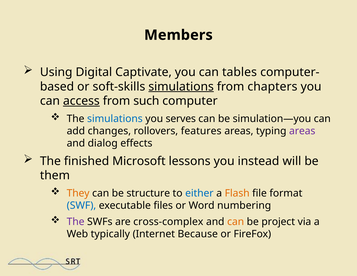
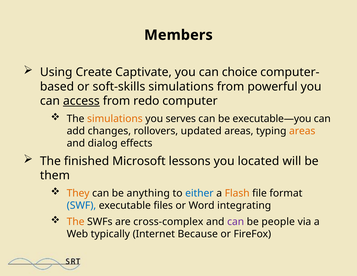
Digital: Digital -> Create (94, 72)
tables: tables -> choice (240, 72)
simulations underline: present -> none (181, 87)
chapters: chapters -> powerful (273, 87)
such: such -> redo (146, 101)
simulations colour: blue -> orange (115, 119)
simulation—you: simulation—you -> executable—you (272, 119)
features: features -> updated (201, 131)
areas colour: purple -> orange (302, 131)
instead: instead -> located (258, 161)
structure: structure -> anything (148, 193)
numbering: numbering -> integrating (244, 205)
The colour: purple -> orange (76, 222)
can colour: orange -> purple (236, 222)
project: project -> people (278, 222)
